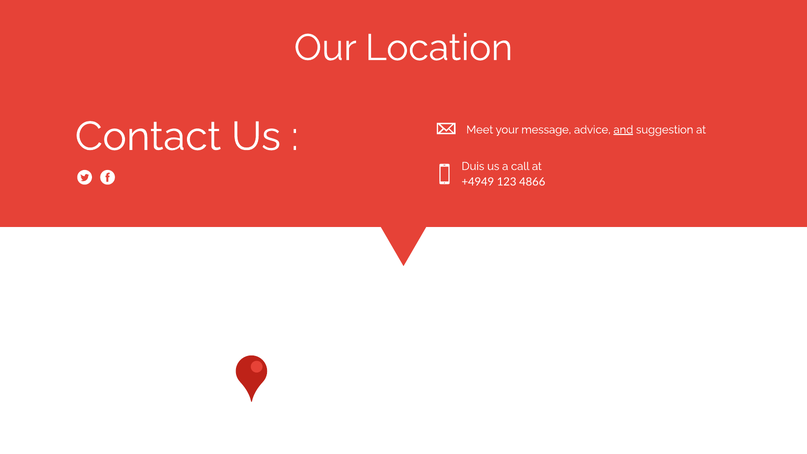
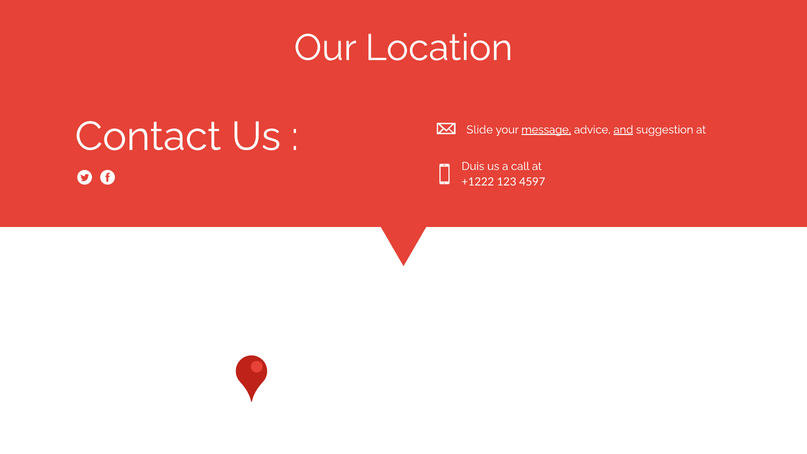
Meet: Meet -> Slide (480, 130)
message underline: none -> present (546, 130)
+4949: +4949 -> +1222 (478, 182)
4866: 4866 -> 4597 (532, 182)
